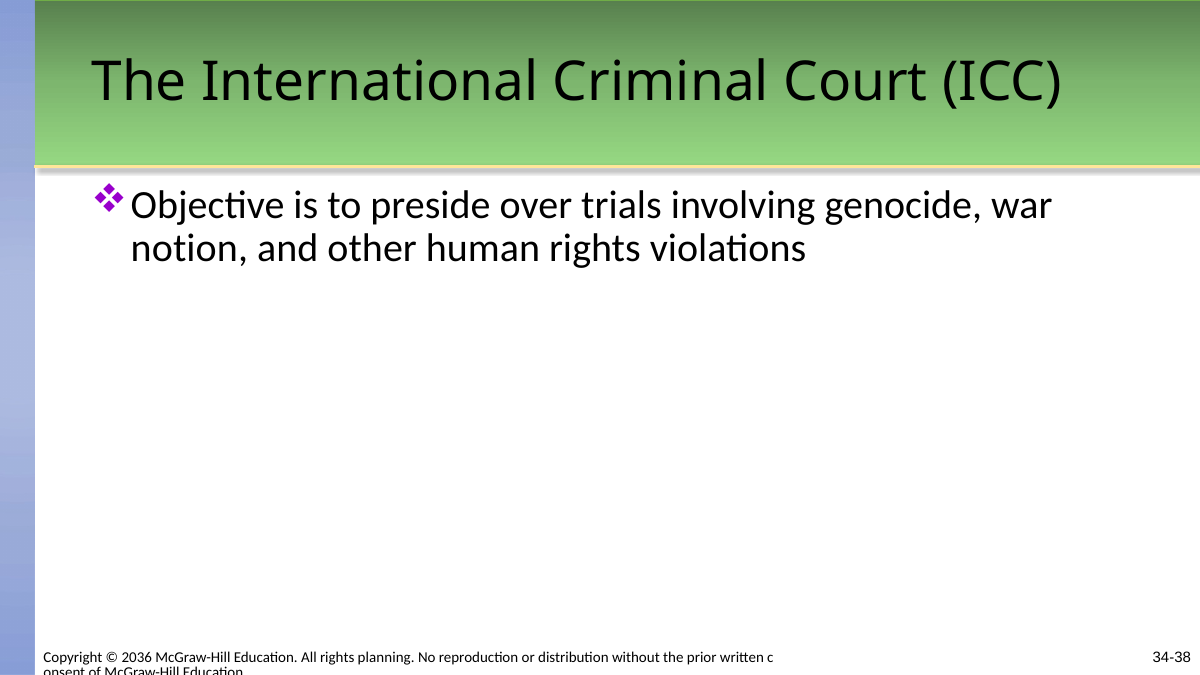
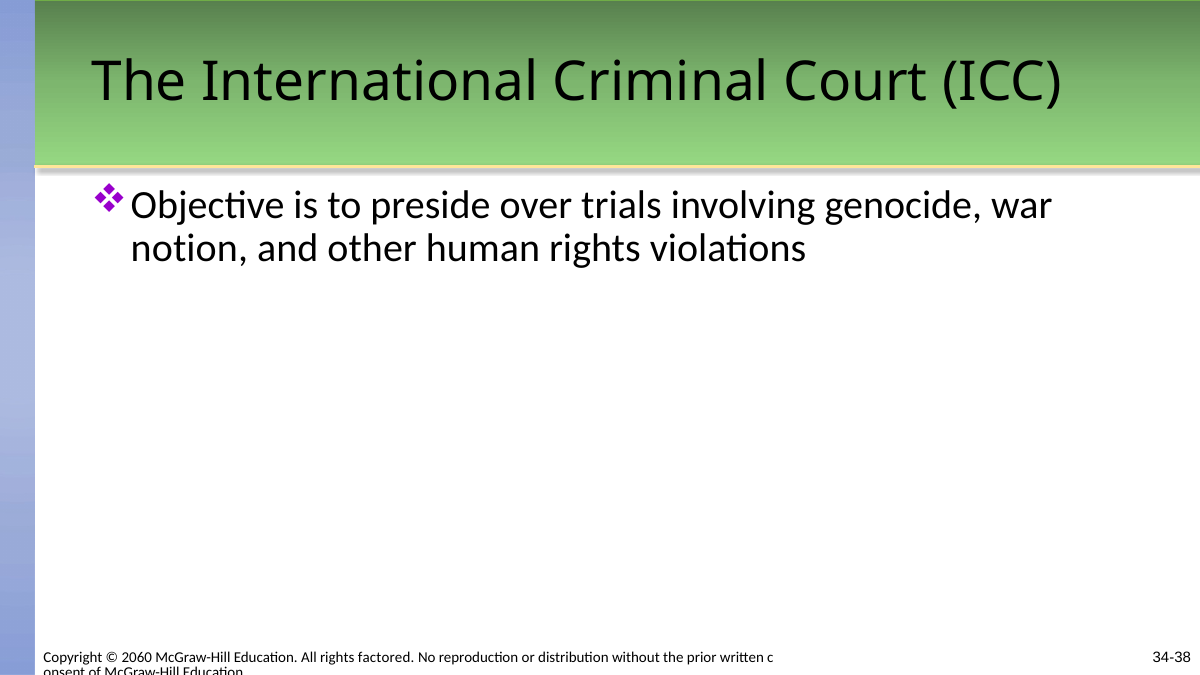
2036: 2036 -> 2060 (137, 658)
planning: planning -> factored (386, 658)
